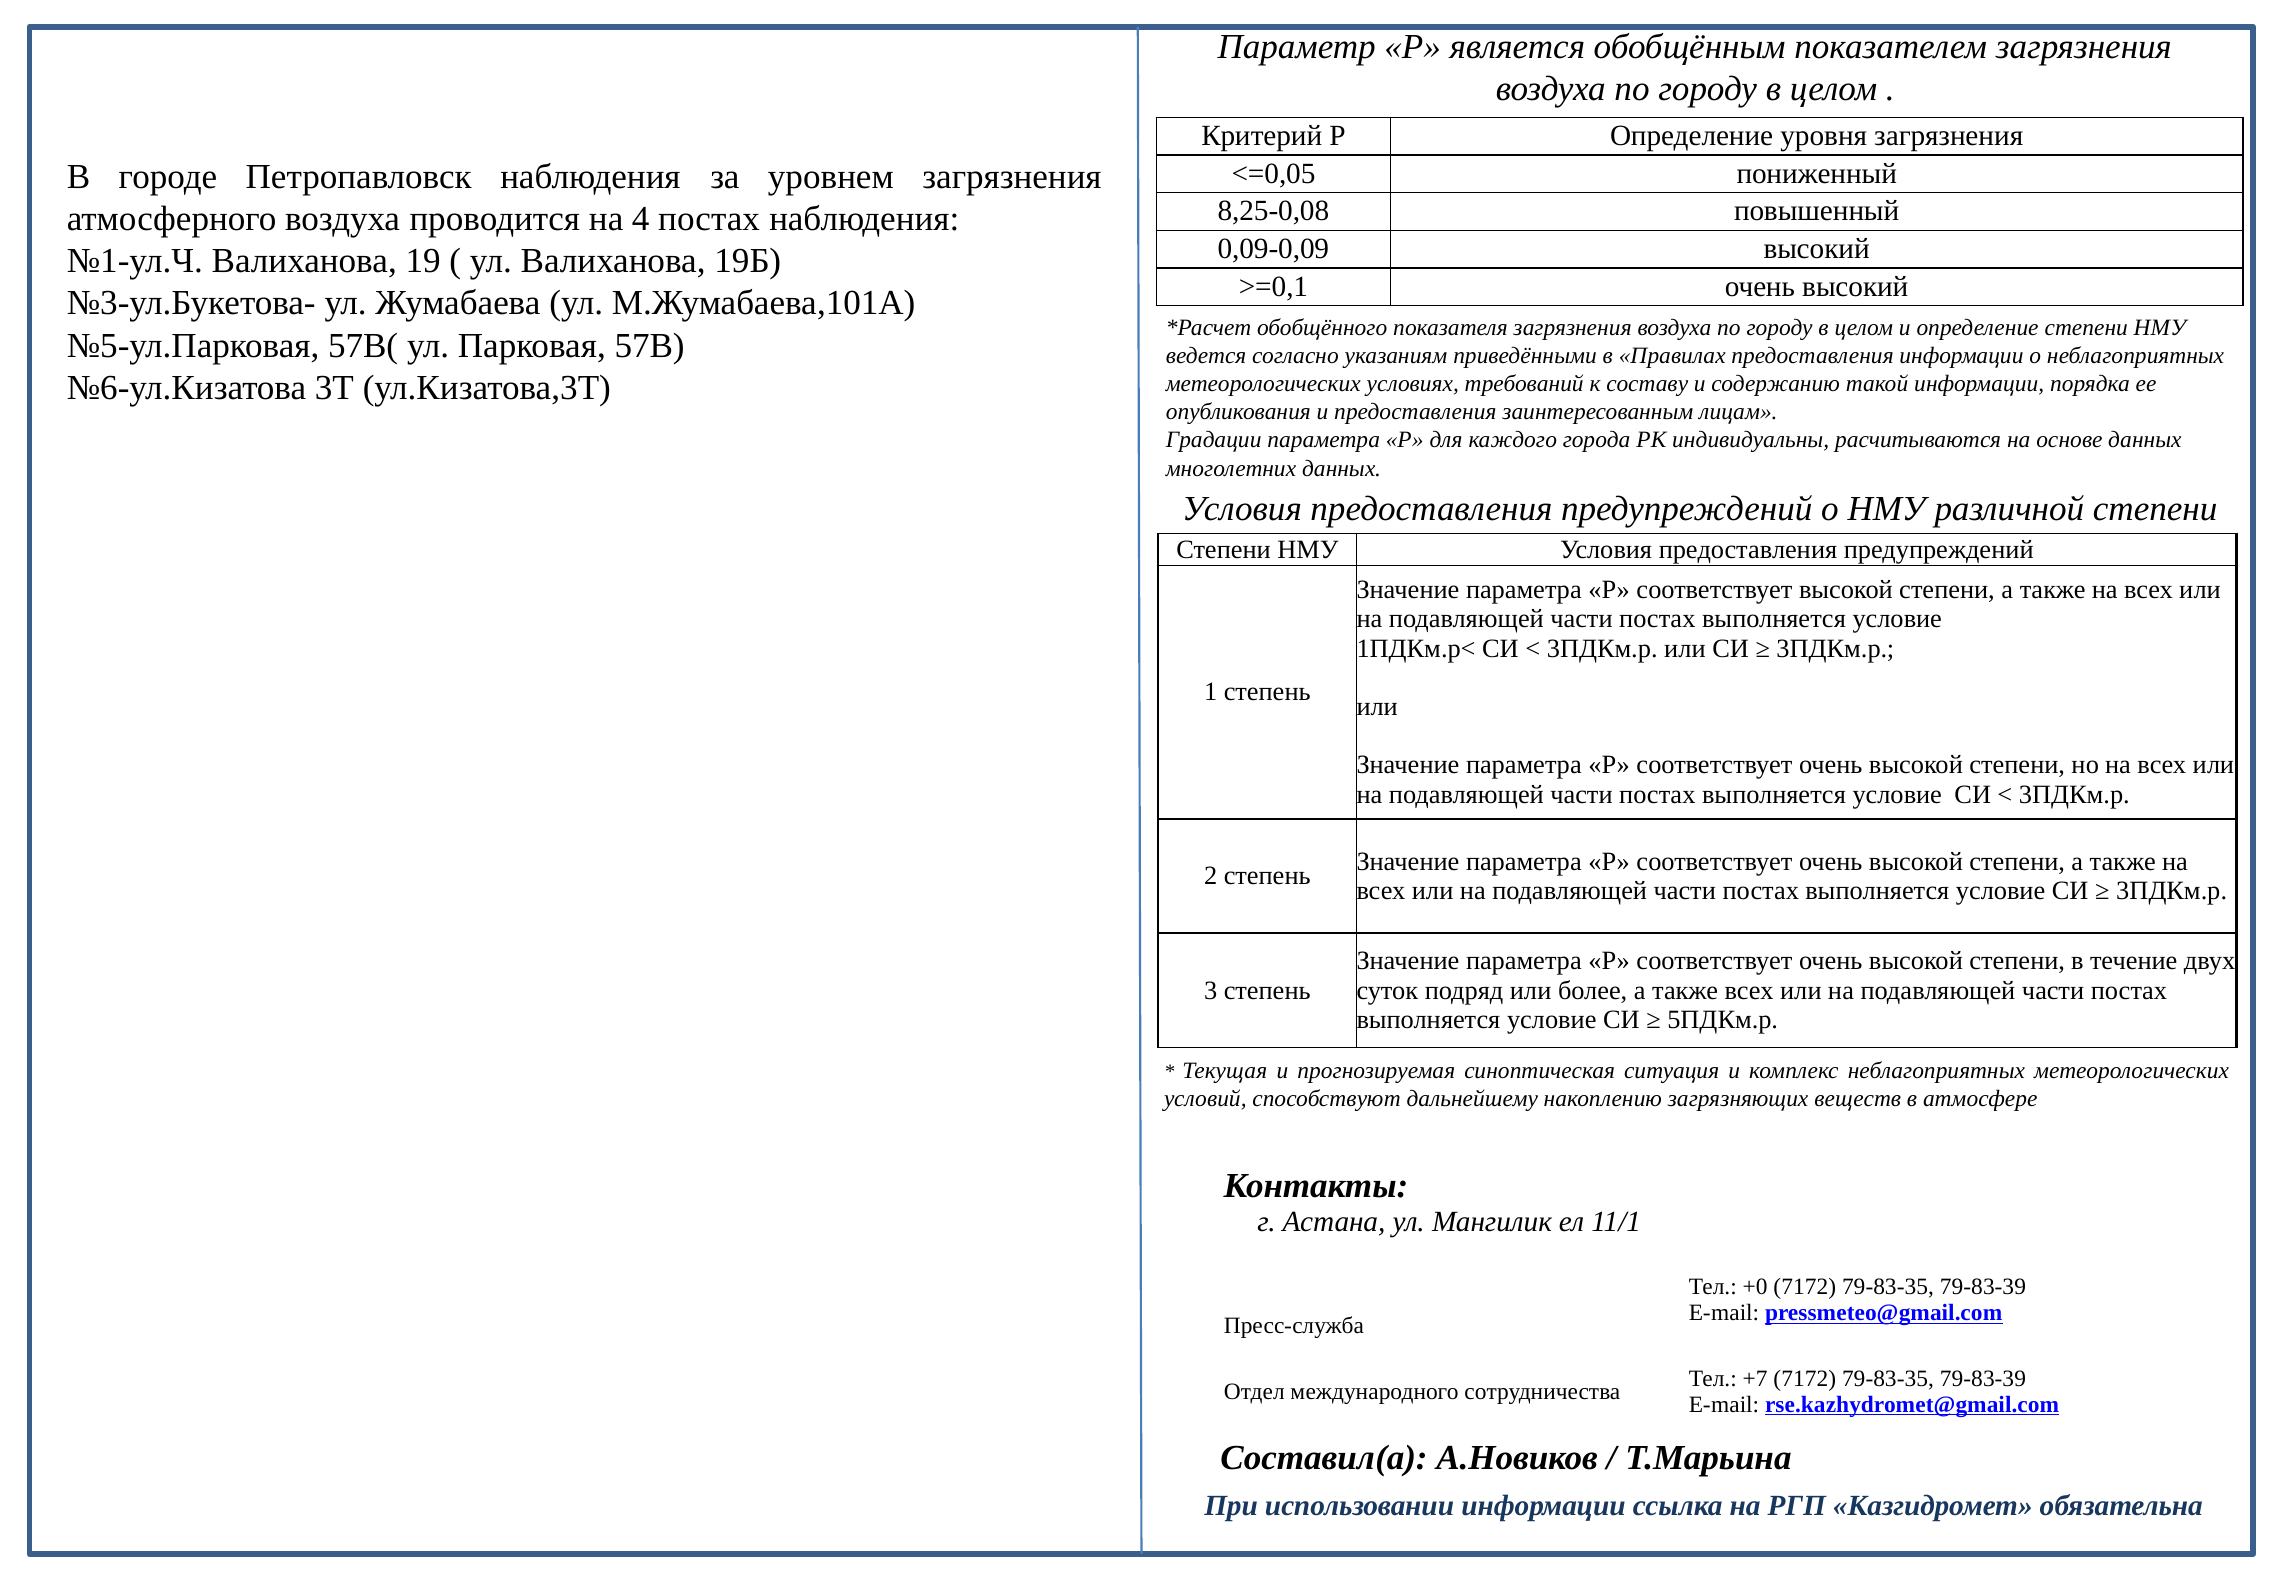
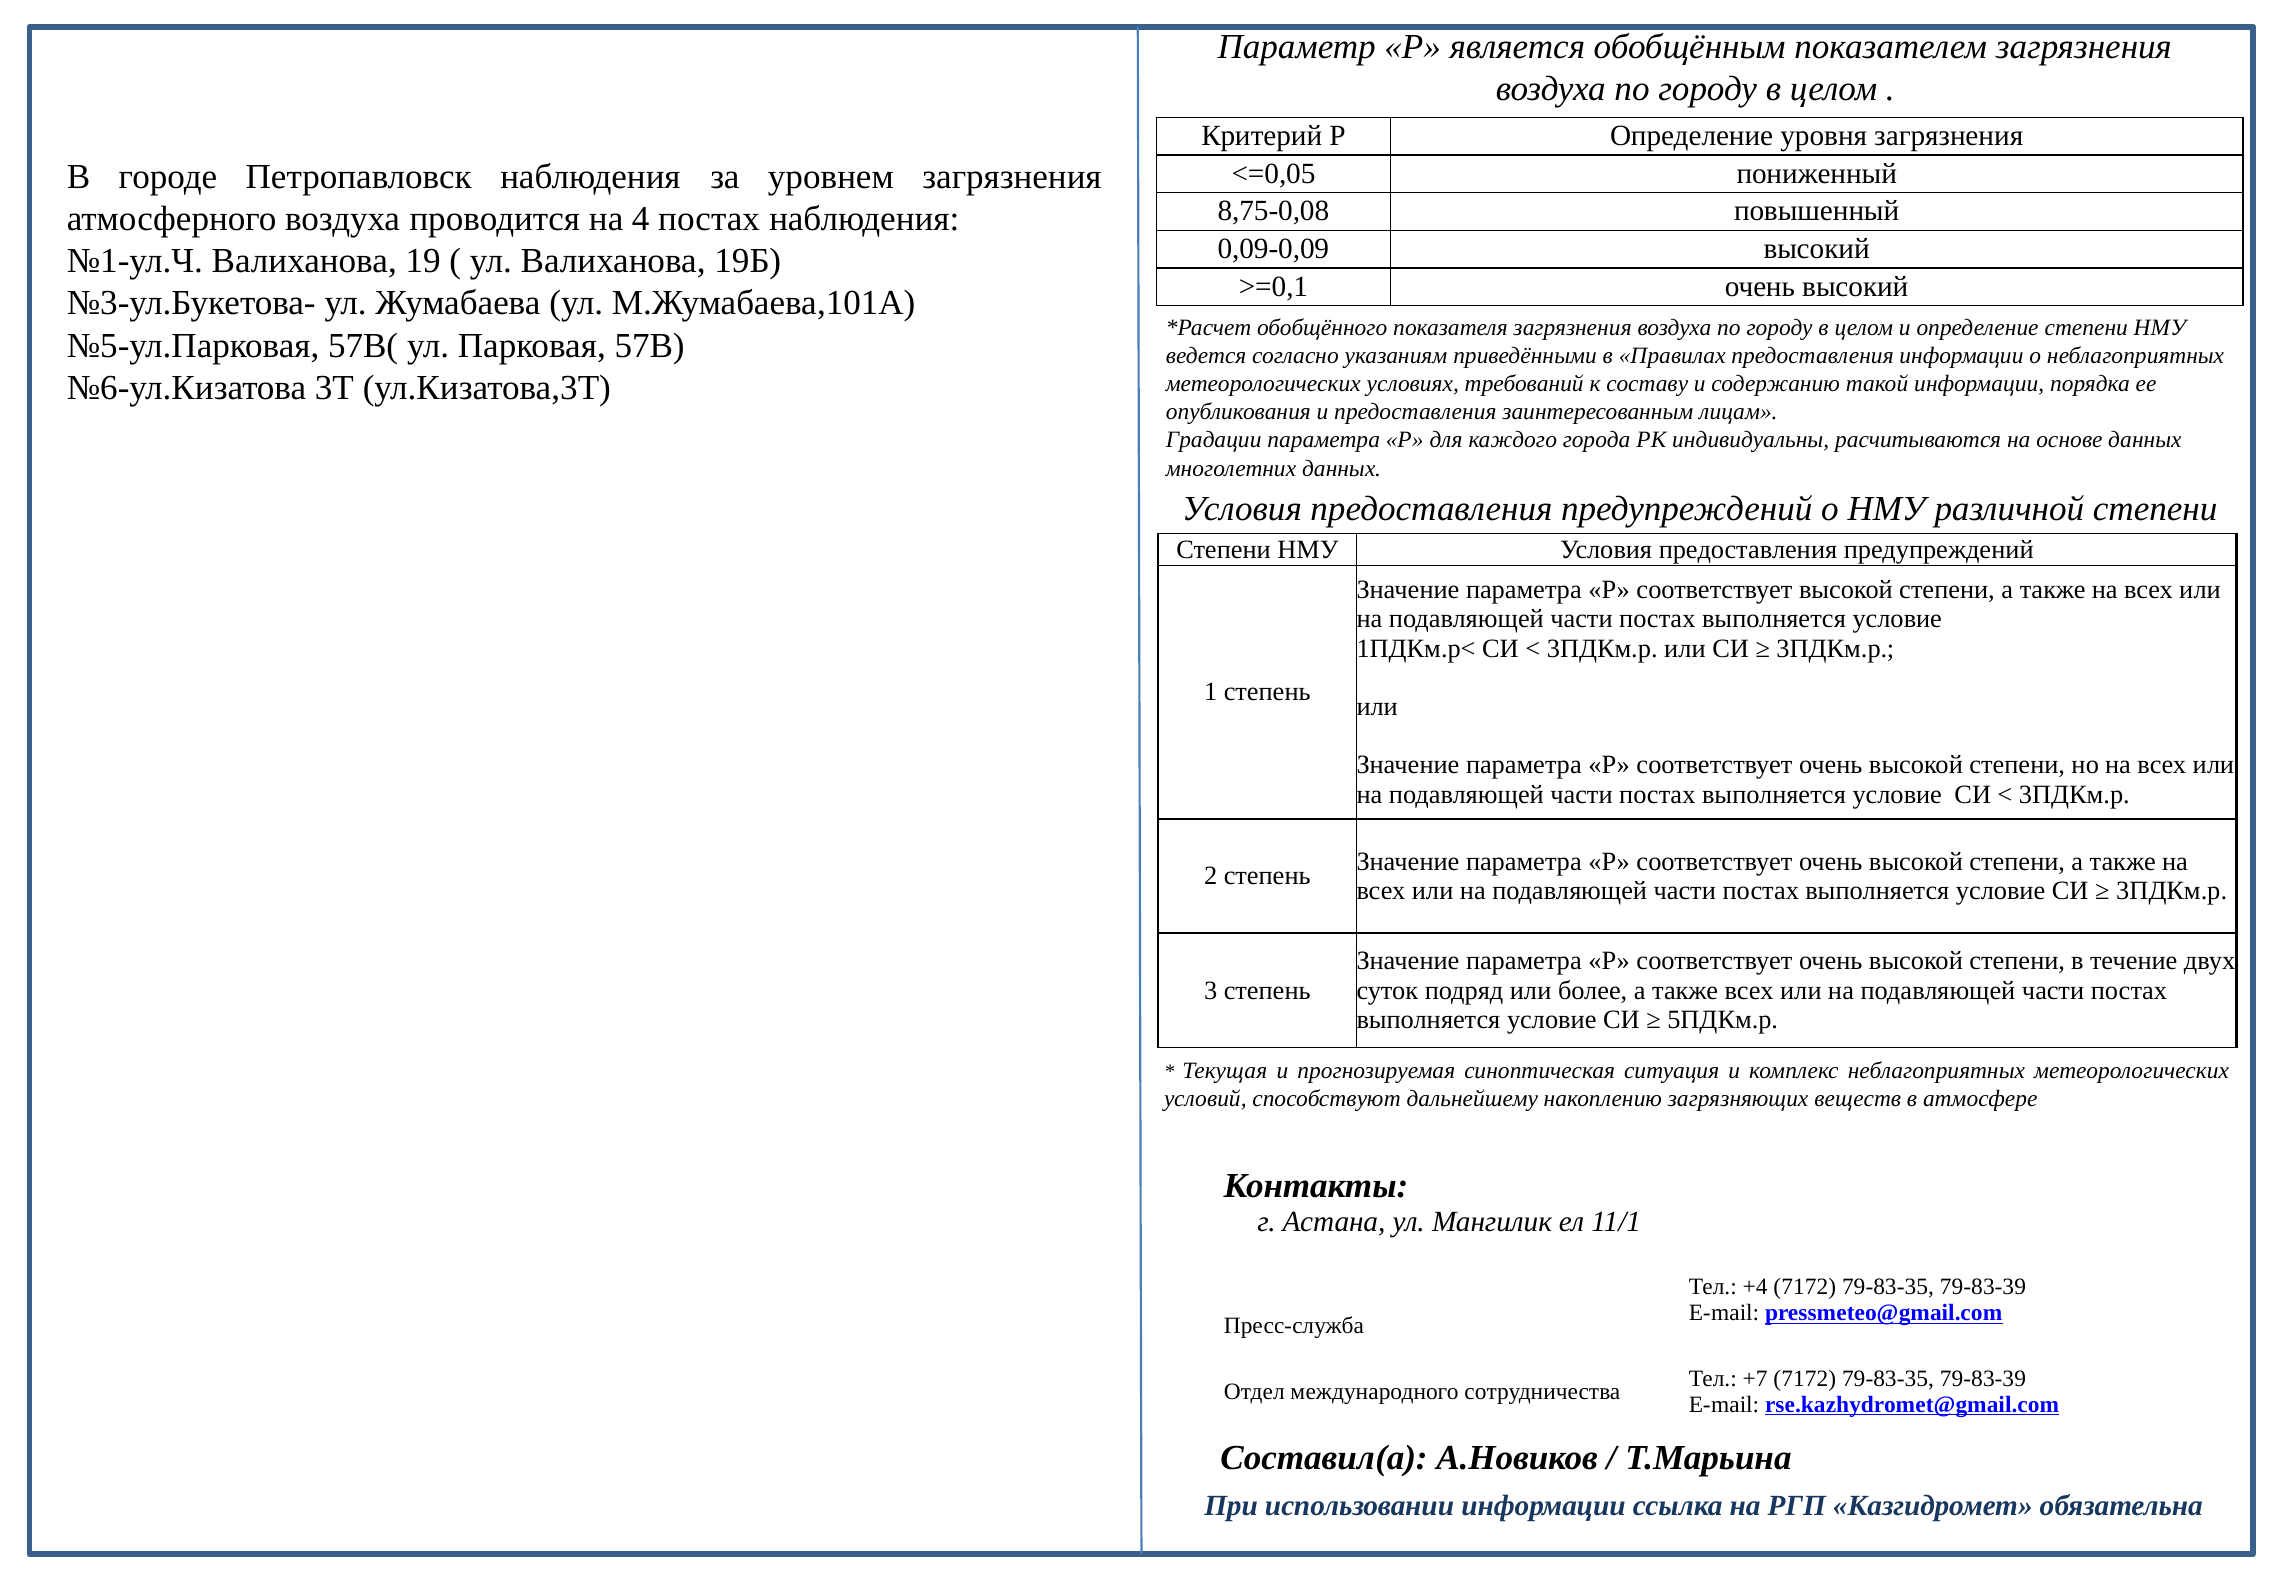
8,25-0,08: 8,25-0,08 -> 8,75-0,08 (1273, 211)
+0: +0 -> +4 (1755, 1287)
